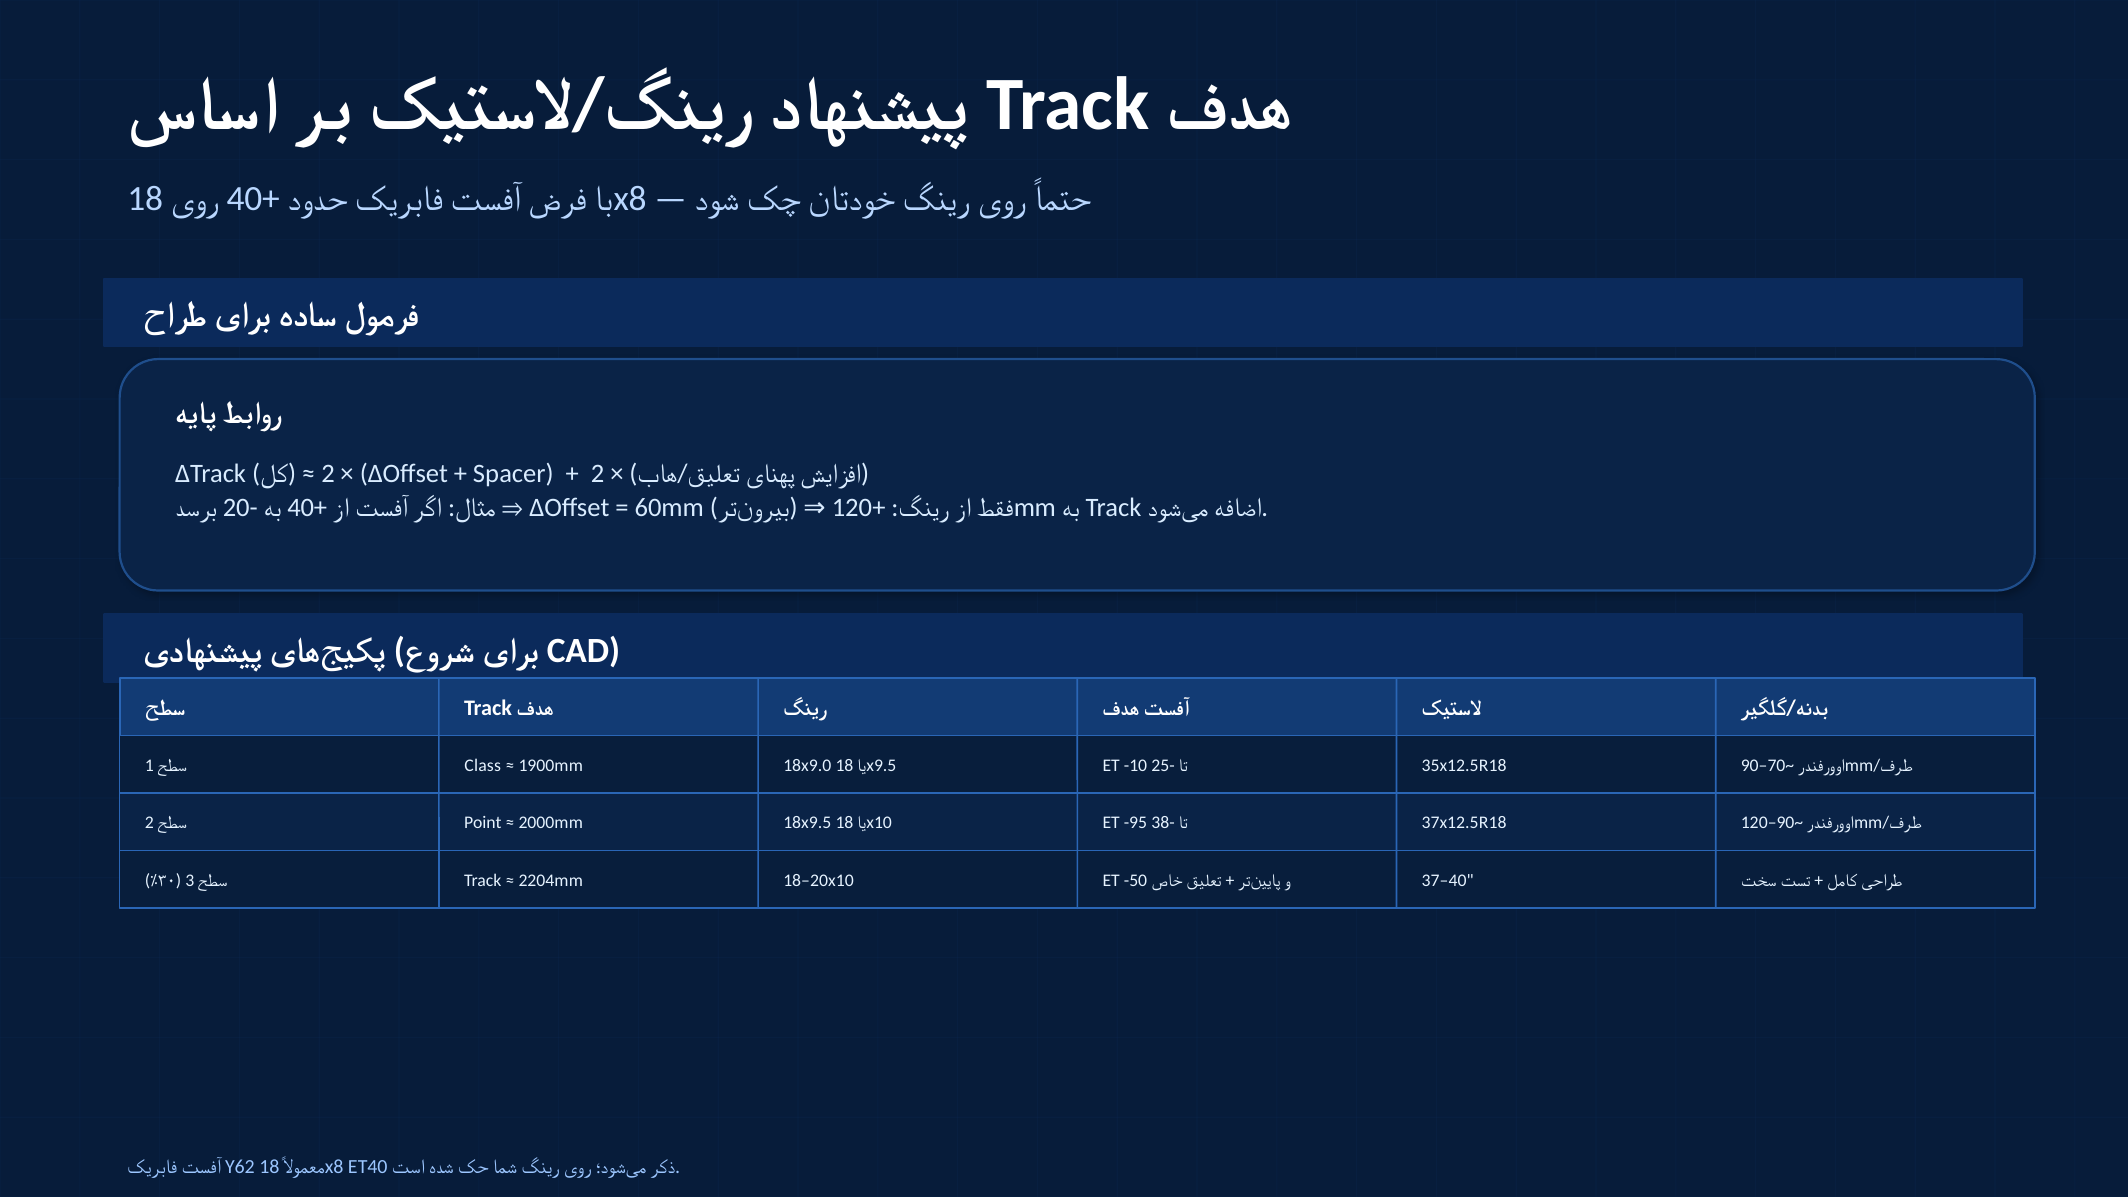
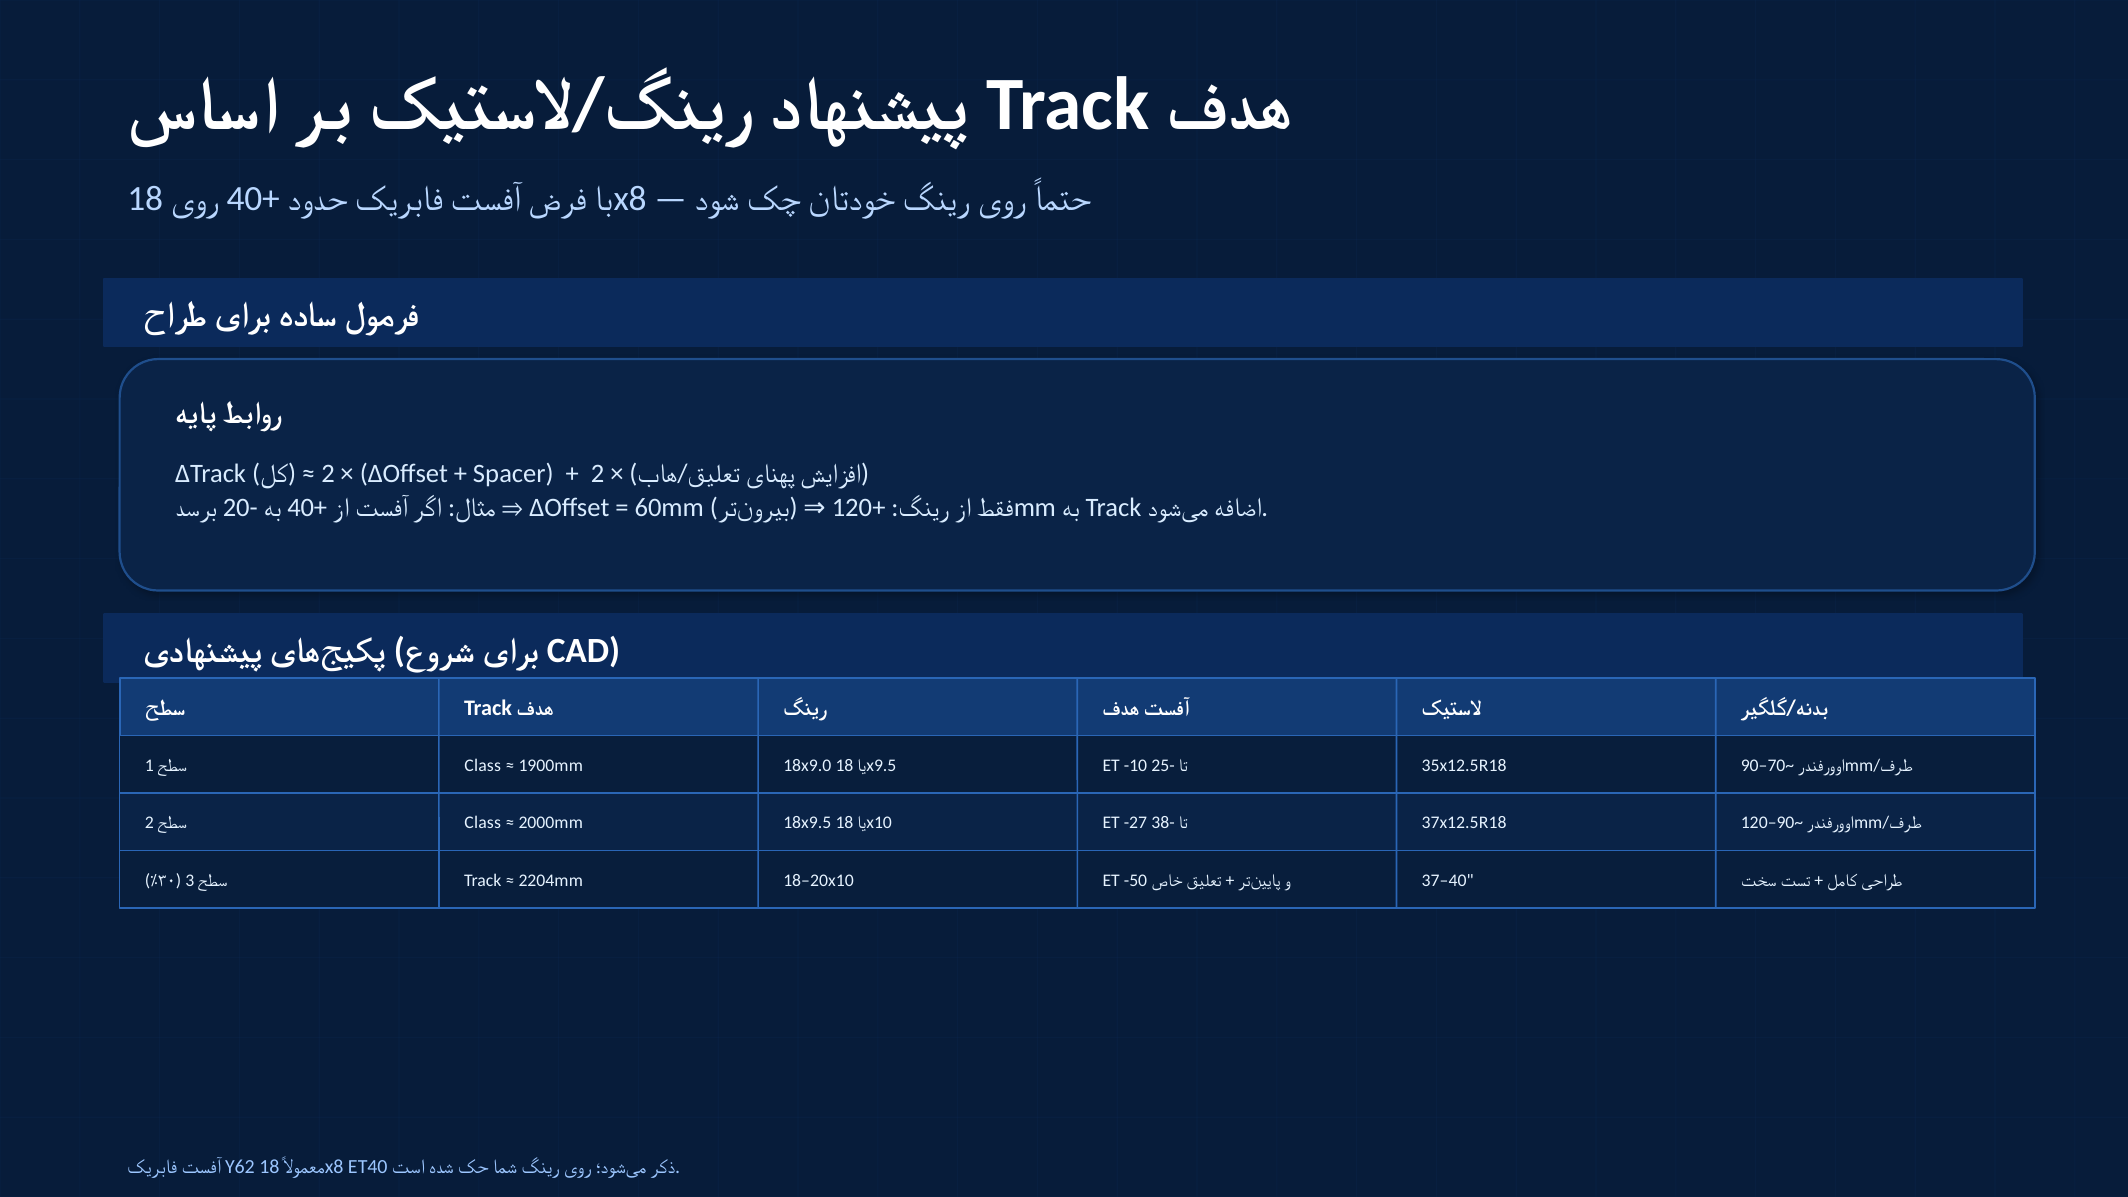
2 Point: Point -> Class (483, 823)
-95: -95 -> -27 (1135, 823)
